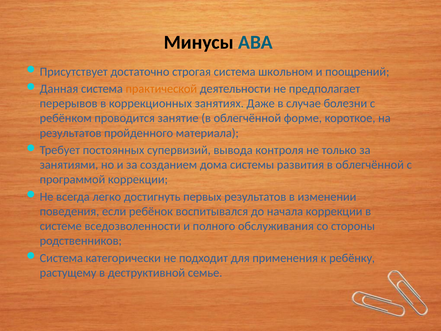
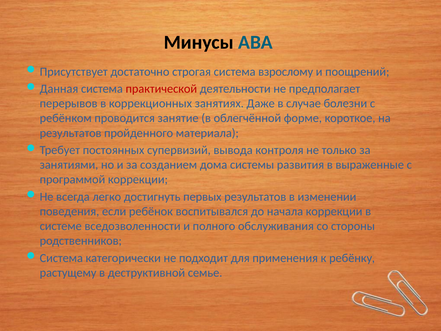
школьном: школьном -> взрослому (286, 72)
практической colour: orange -> red (161, 89)
развития в облегчённой: облегчённой -> выраженные (370, 165)
